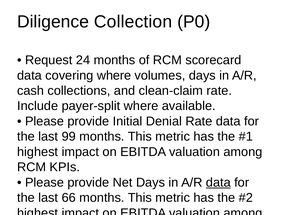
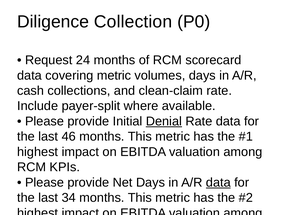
covering where: where -> metric (114, 75)
Denial underline: none -> present (164, 121)
99: 99 -> 46 (69, 136)
66: 66 -> 34 (69, 197)
